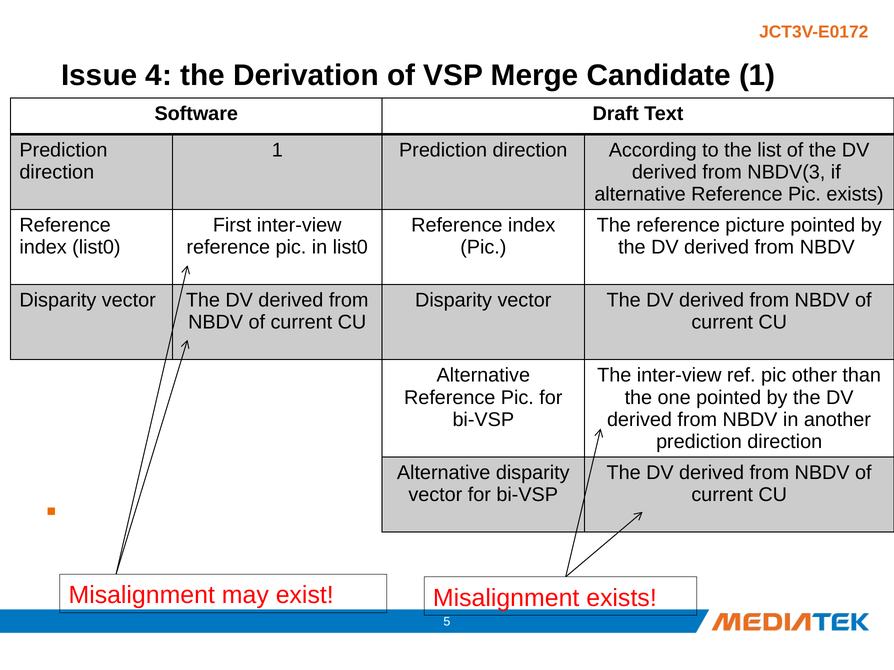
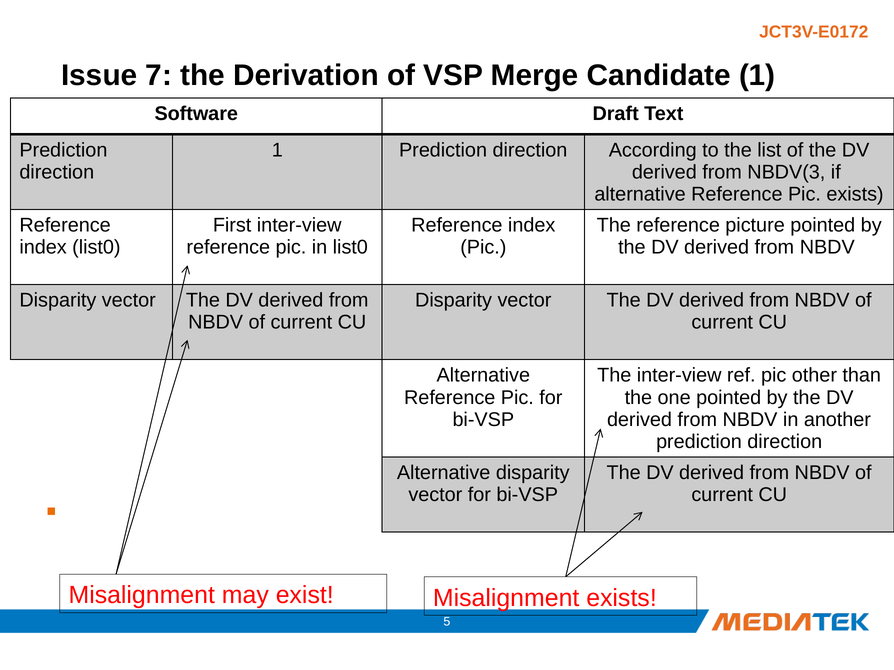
4: 4 -> 7 (159, 76)
